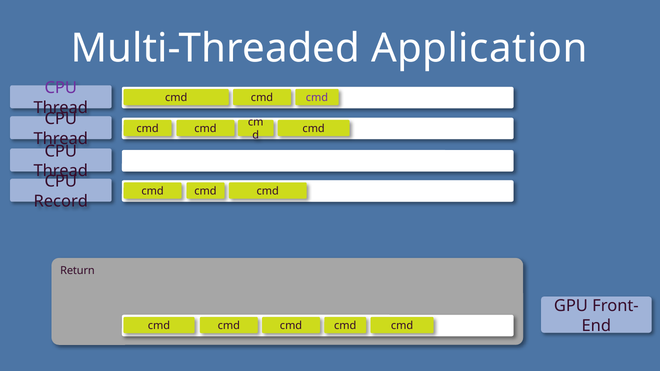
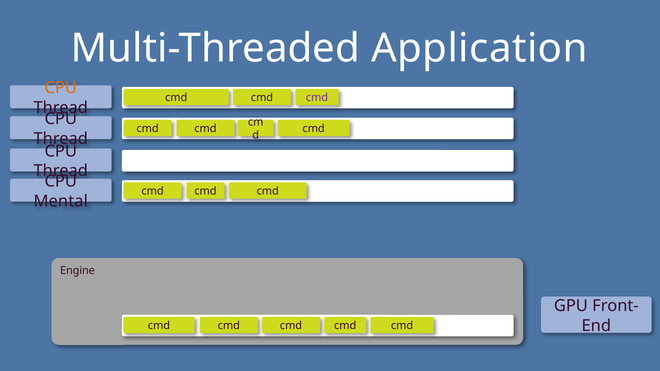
CPU colour: purple -> orange (61, 88)
Record: Record -> Mental (61, 201)
Return: Return -> Engine (77, 271)
